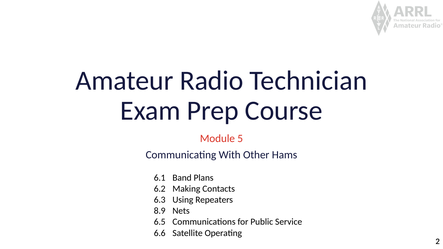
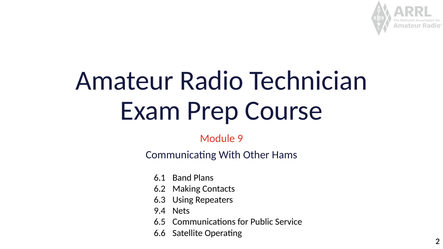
5: 5 -> 9 (240, 138)
8.9: 8.9 -> 9.4 (160, 211)
